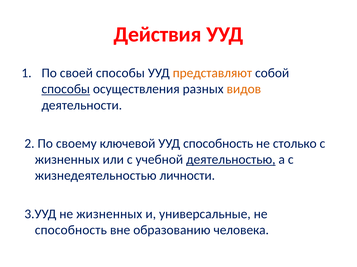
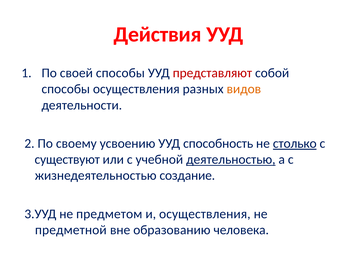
представляют colour: orange -> red (212, 73)
способы underline: present -> none (66, 89)
ключевой: ключевой -> усвоению (128, 144)
столько underline: none -> present (295, 144)
жизненных: жизненных -> существуют (67, 160)
личности: личности -> создание (187, 176)
не жизненных: жизненных -> предметом (109, 215)
и универсальные: универсальные -> осуществления (205, 215)
способность: способность -> предметной (71, 231)
